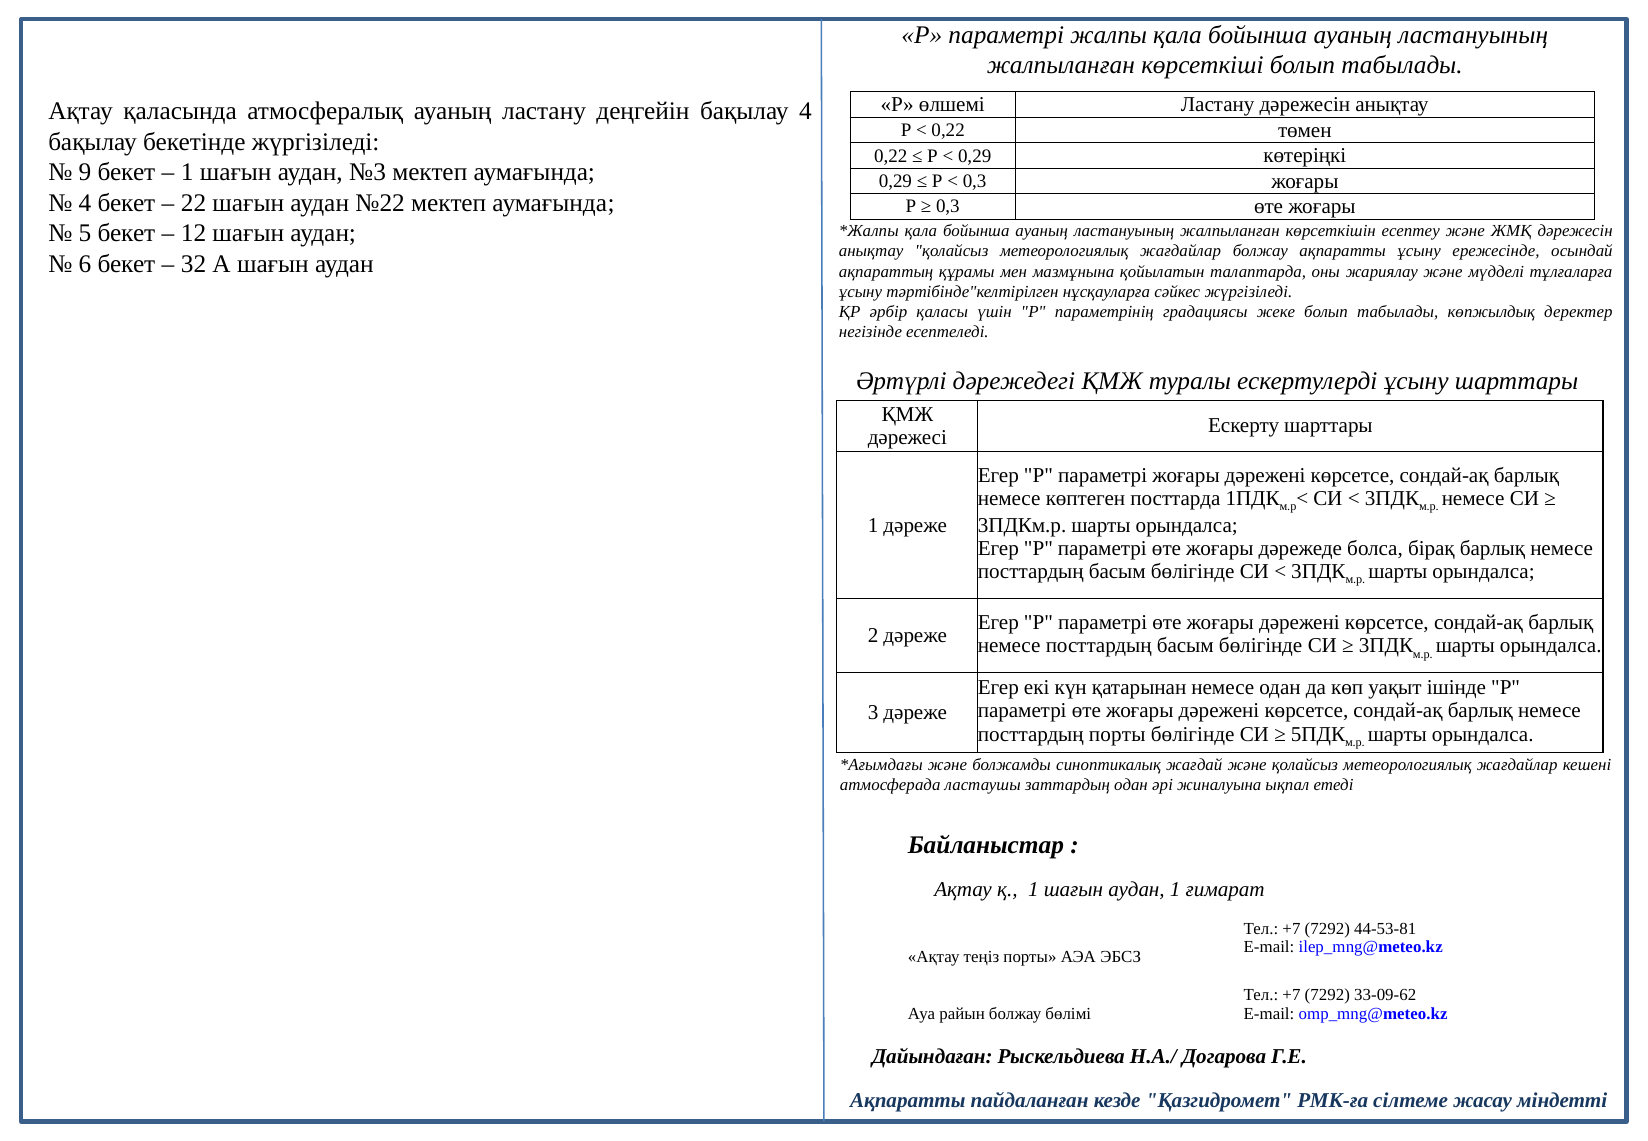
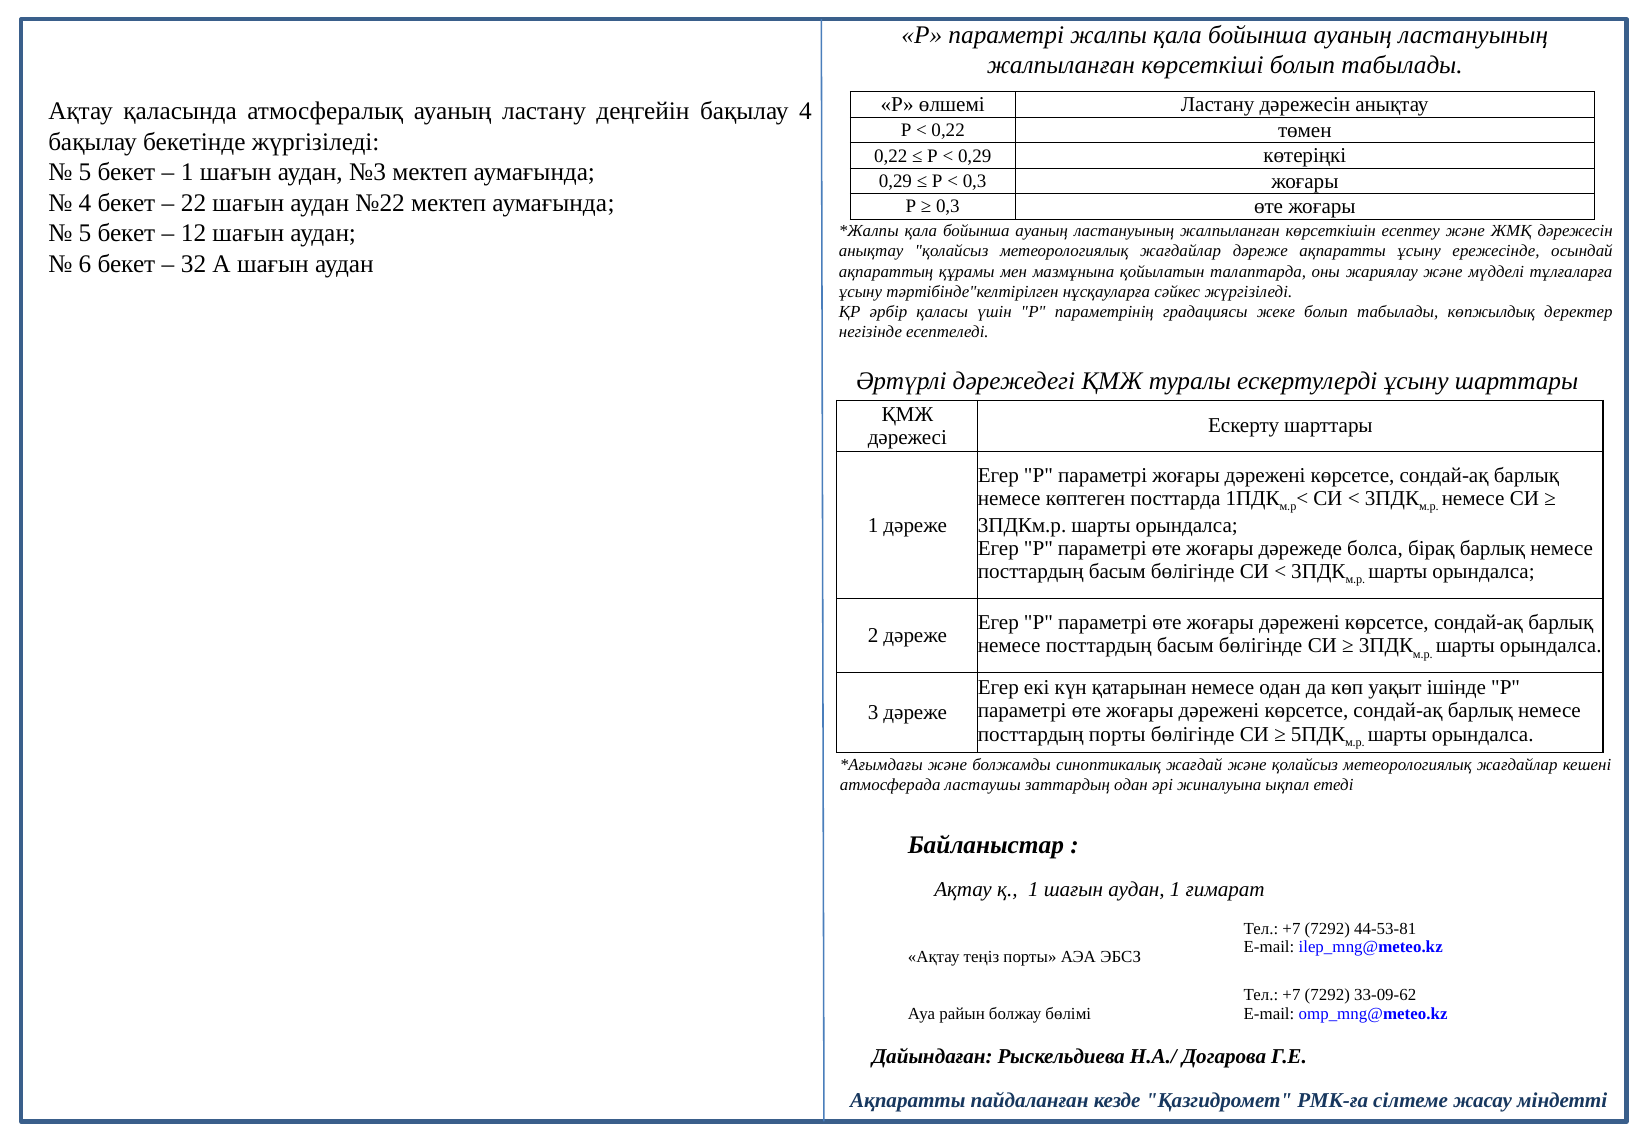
9: 9 -> 5 (85, 172)
жағдайлар болжау: болжау -> дәреже (1260, 251)
